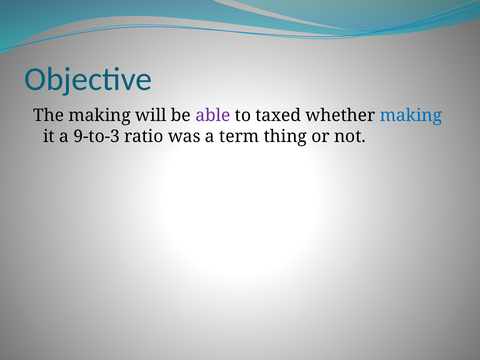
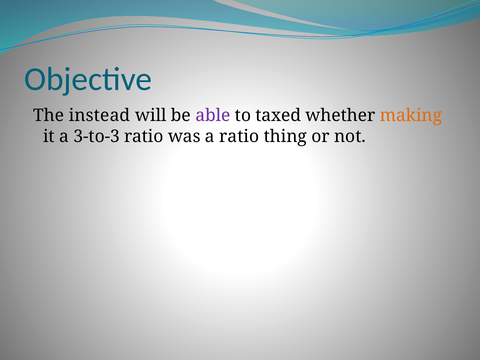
The making: making -> instead (100, 116)
making colour: blue -> orange (411, 116)
9-to-3: 9-to-3 -> 3-to-3 (97, 136)
a term: term -> ratio (239, 136)
